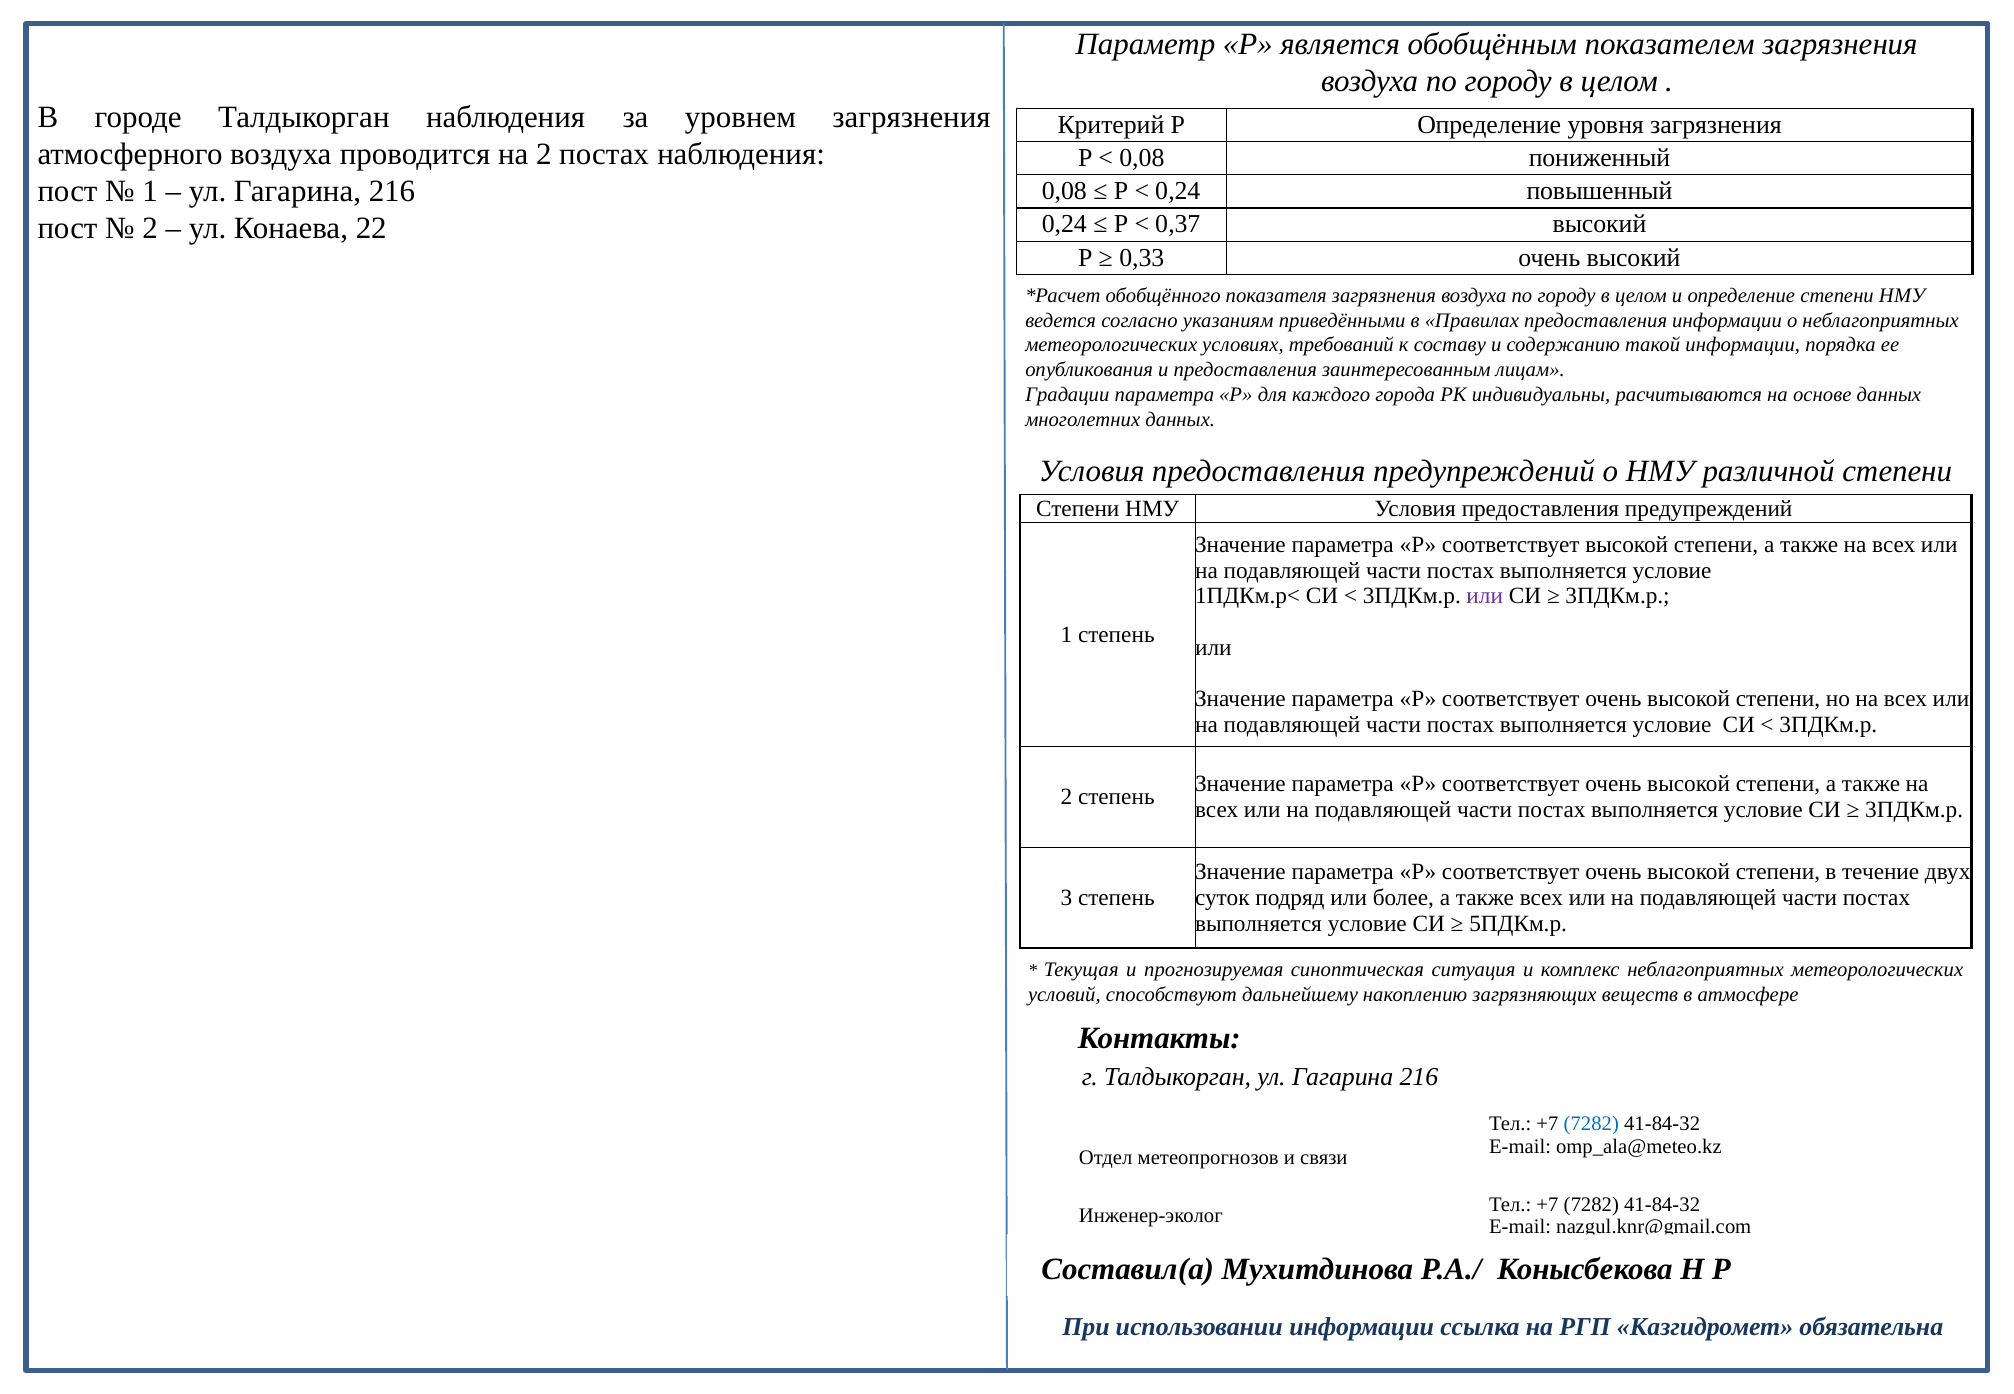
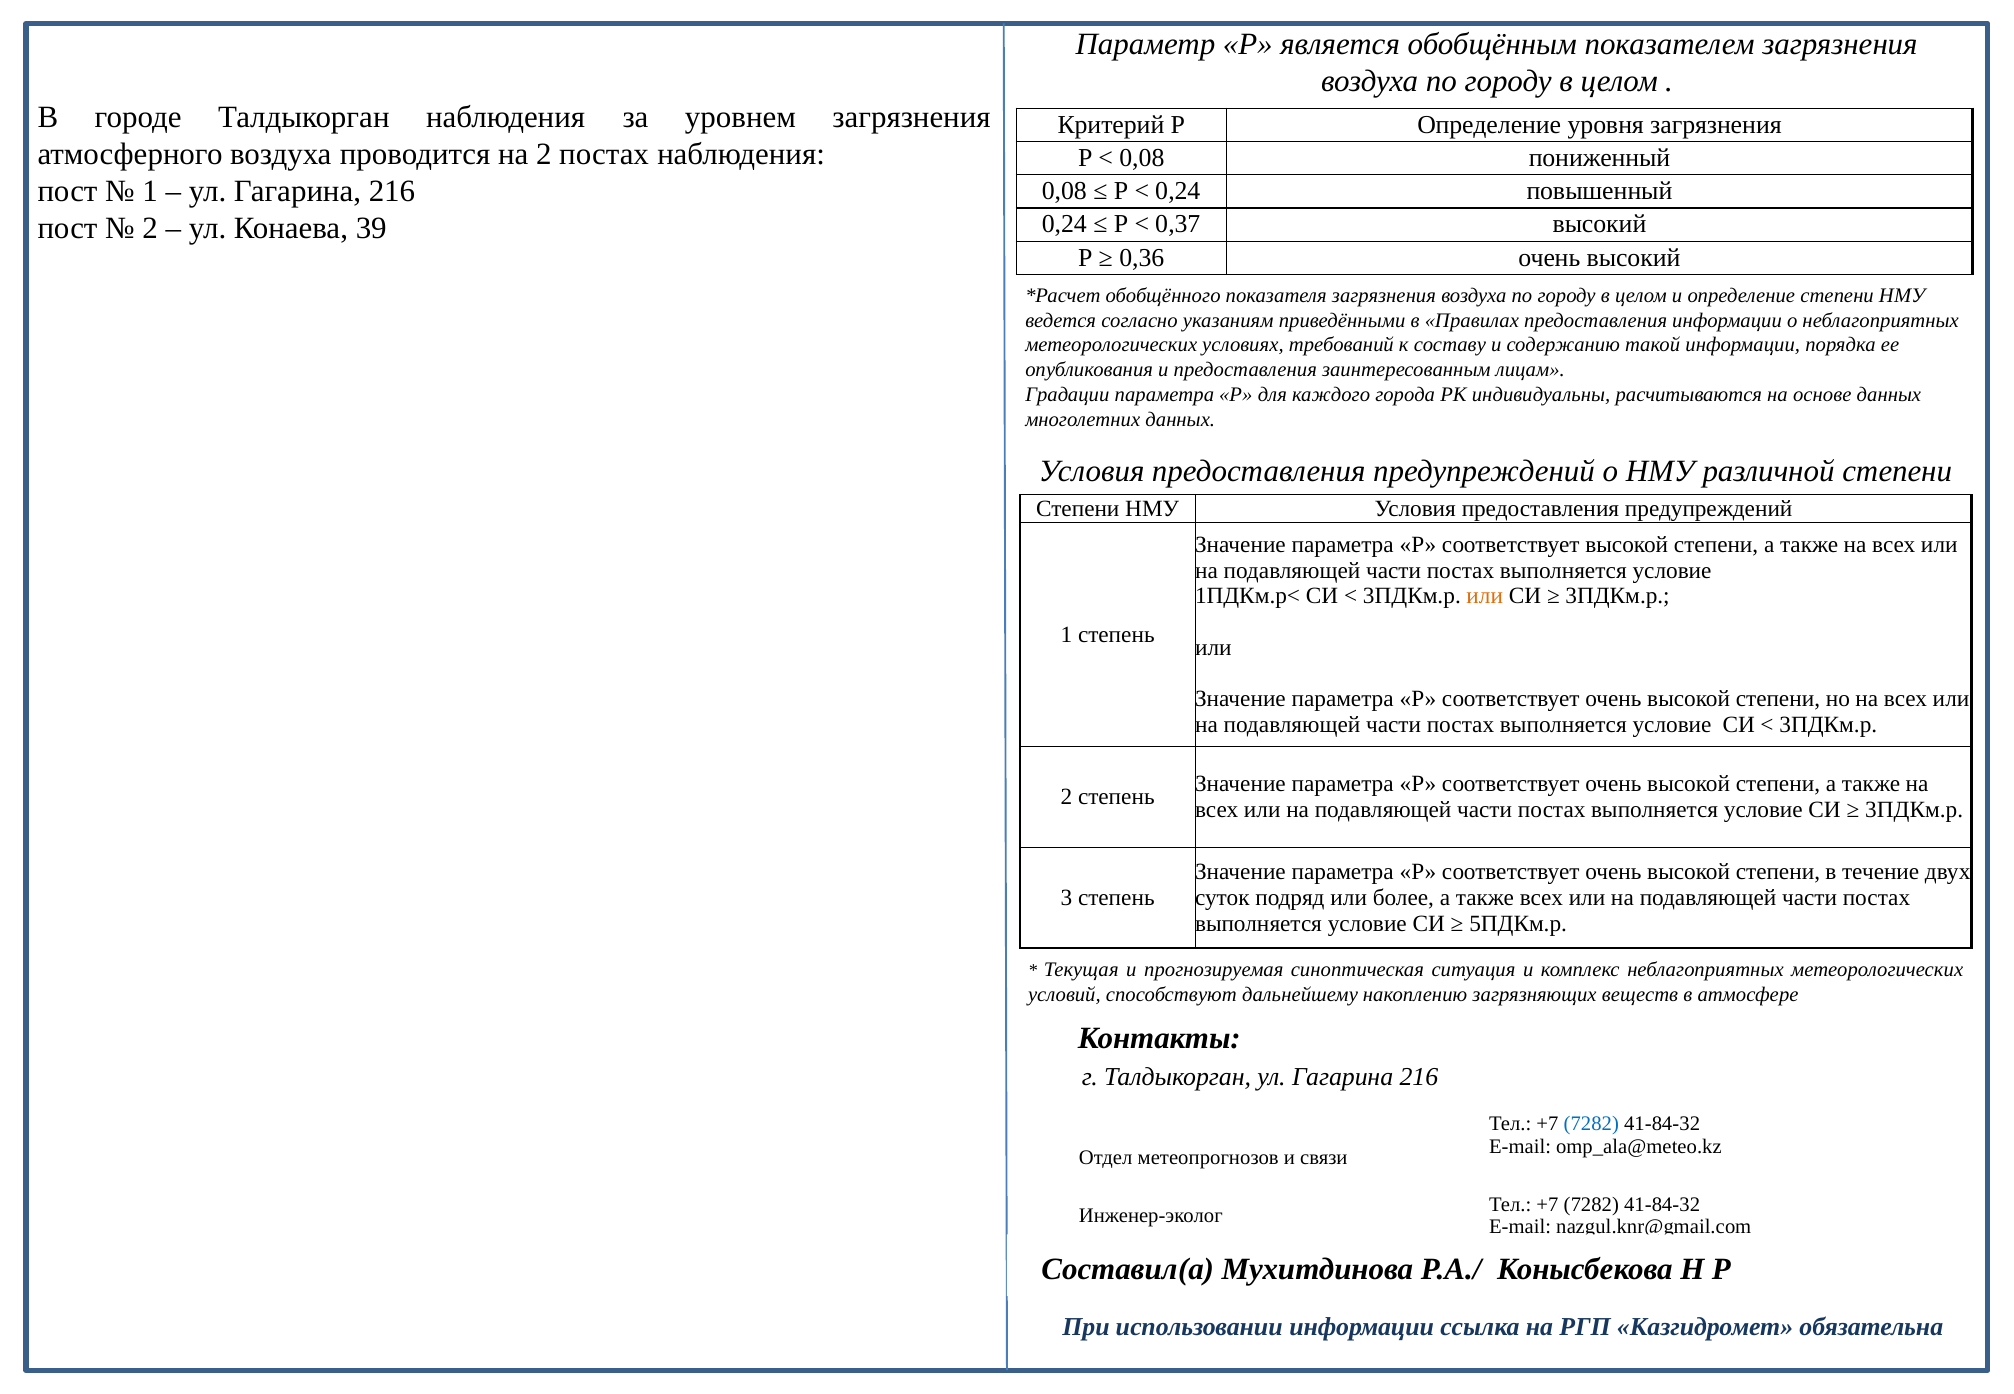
22: 22 -> 39 (371, 229)
0,33: 0,33 -> 0,36 (1142, 258)
или colour: purple -> orange (1485, 596)
